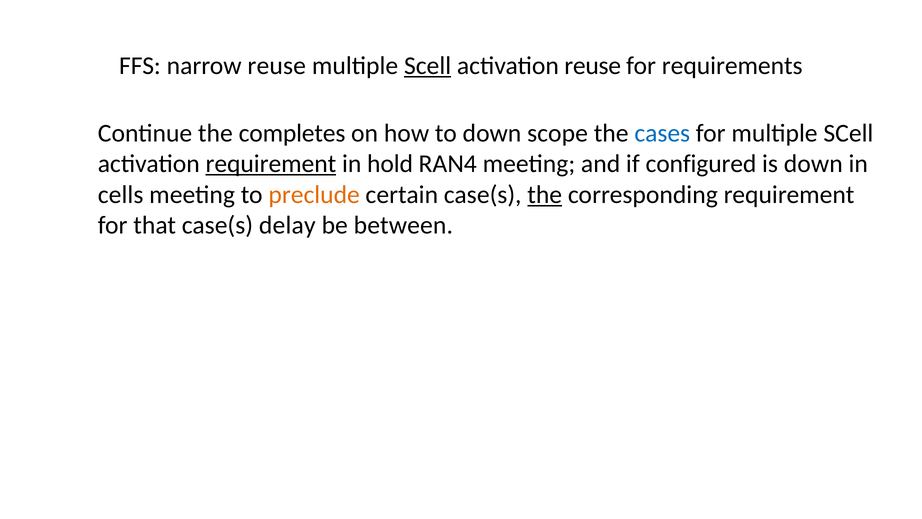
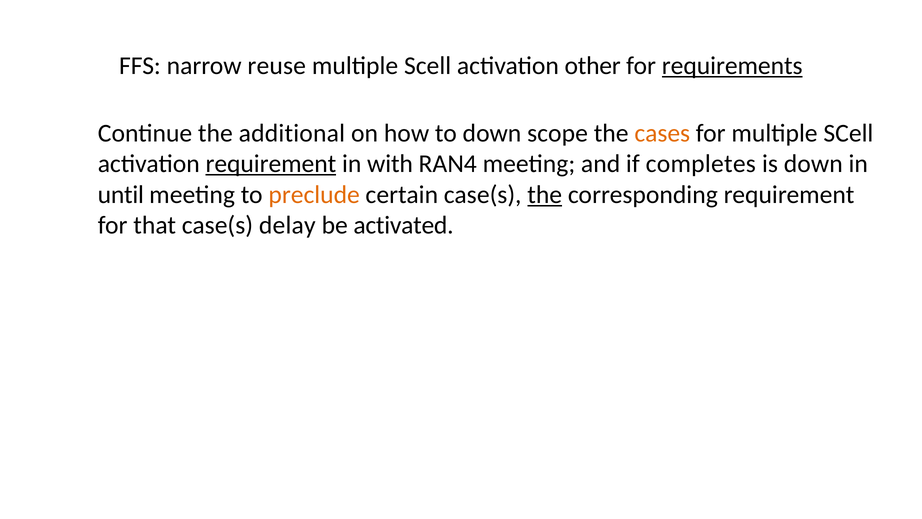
Scell underline: present -> none (428, 66)
activation reuse: reuse -> other (593, 66)
requirements underline: none -> present (732, 66)
completes: completes -> additional (292, 133)
cases colour: blue -> orange (662, 133)
hold: hold -> with (390, 164)
configured: configured -> completes (701, 164)
cells: cells -> until (121, 195)
between: between -> activated (404, 225)
